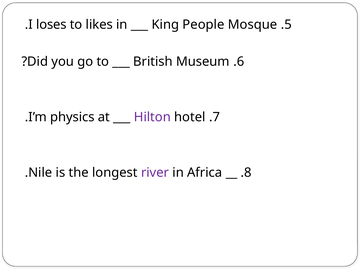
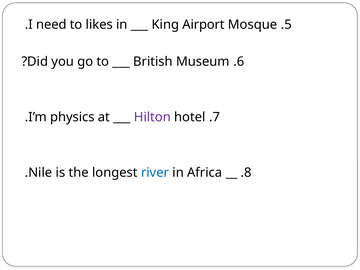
loses: loses -> need (51, 25)
People: People -> Airport (204, 25)
river colour: purple -> blue (155, 173)
